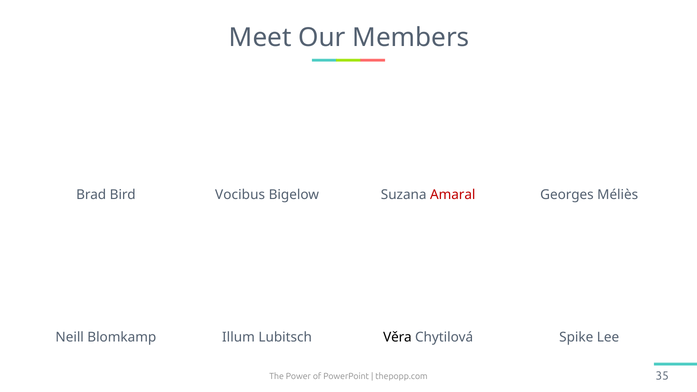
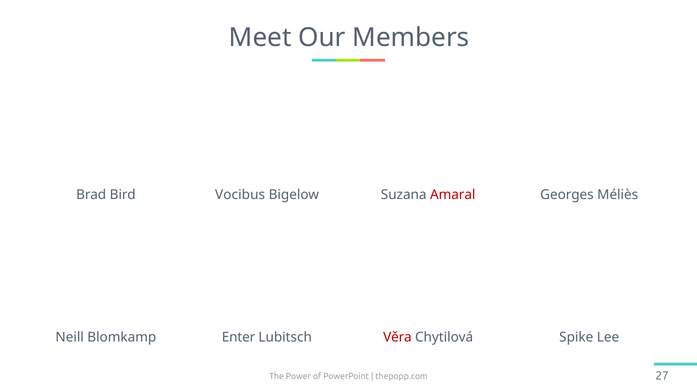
Illum: Illum -> Enter (239, 337)
Věra colour: black -> red (397, 337)
35: 35 -> 27 (662, 376)
